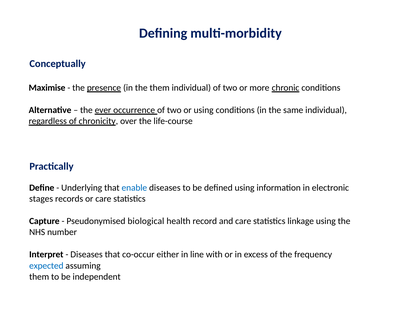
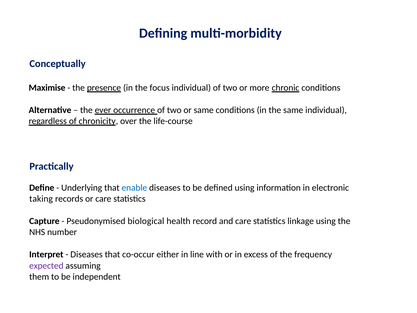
the them: them -> focus (160, 88)
or using: using -> same (204, 110)
stages: stages -> taking (41, 199)
expected colour: blue -> purple (46, 265)
